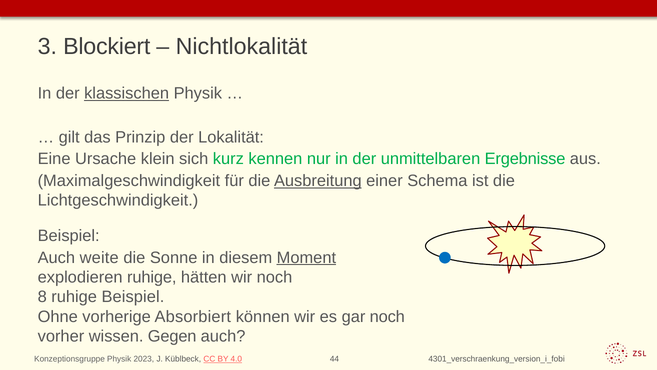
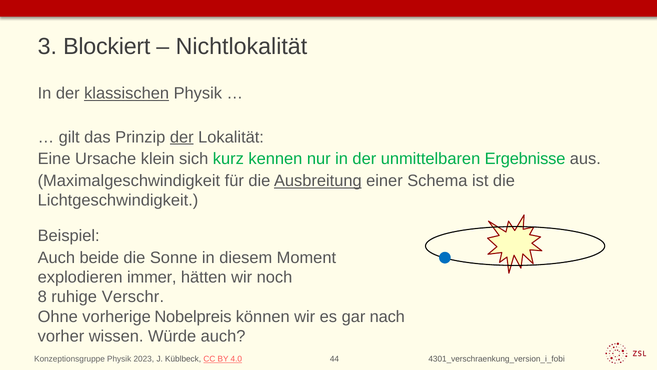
der underline: none -> present (182, 137)
weite: weite -> beide (99, 257)
Moment underline: present -> none (306, 257)
explodieren ruhige: ruhige -> immer (152, 277)
ruhige Beispiel: Beispiel -> Verschr (133, 297)
Absorbiert: Absorbiert -> Nobelpreis (193, 316)
gar noch: noch -> nach (387, 316)
Gegen: Gegen -> Würde (172, 336)
